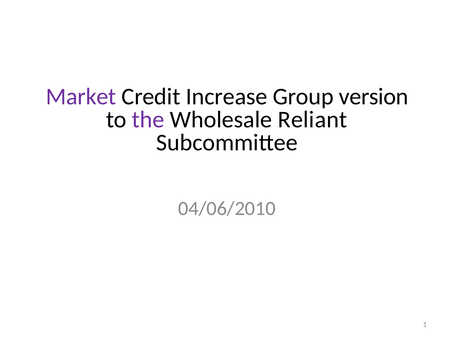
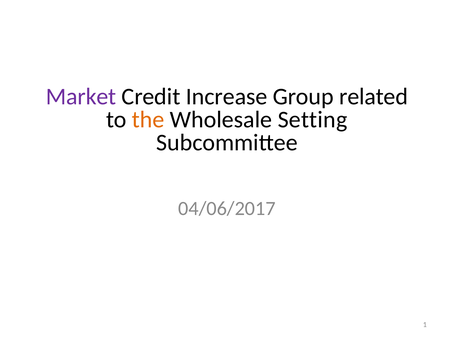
version: version -> related (374, 97)
the colour: purple -> orange (148, 120)
Reliant: Reliant -> Setting (313, 120)
04/06/2010: 04/06/2010 -> 04/06/2017 (227, 209)
